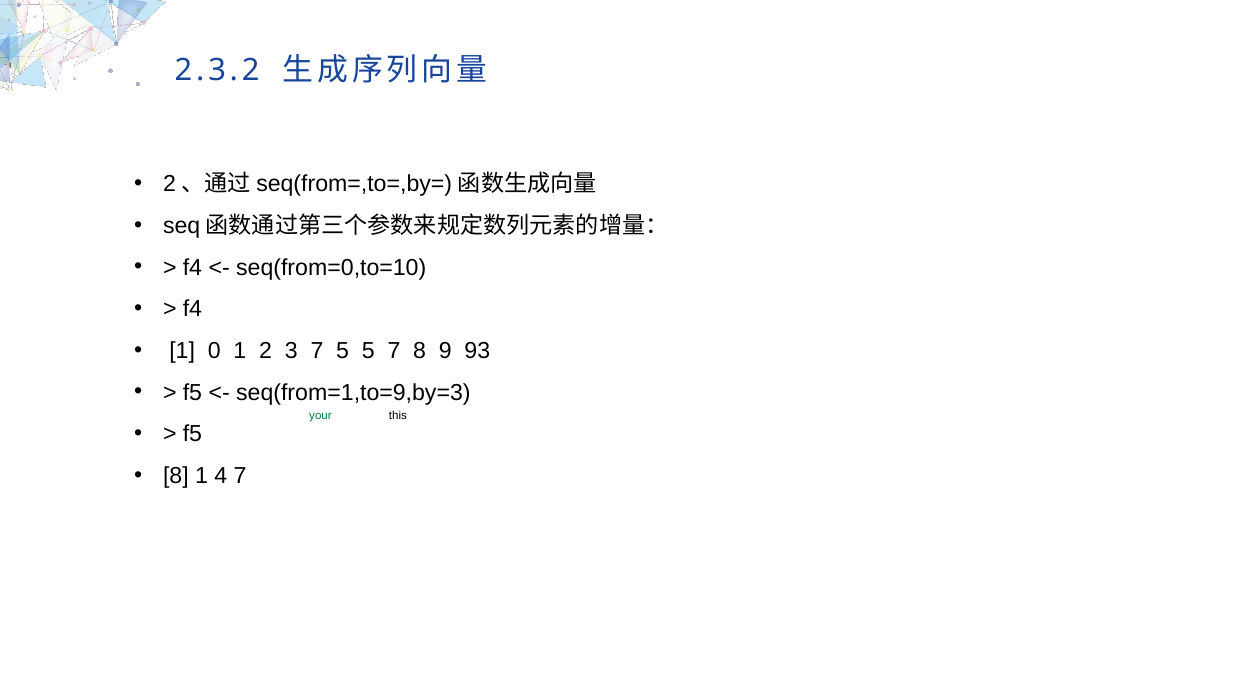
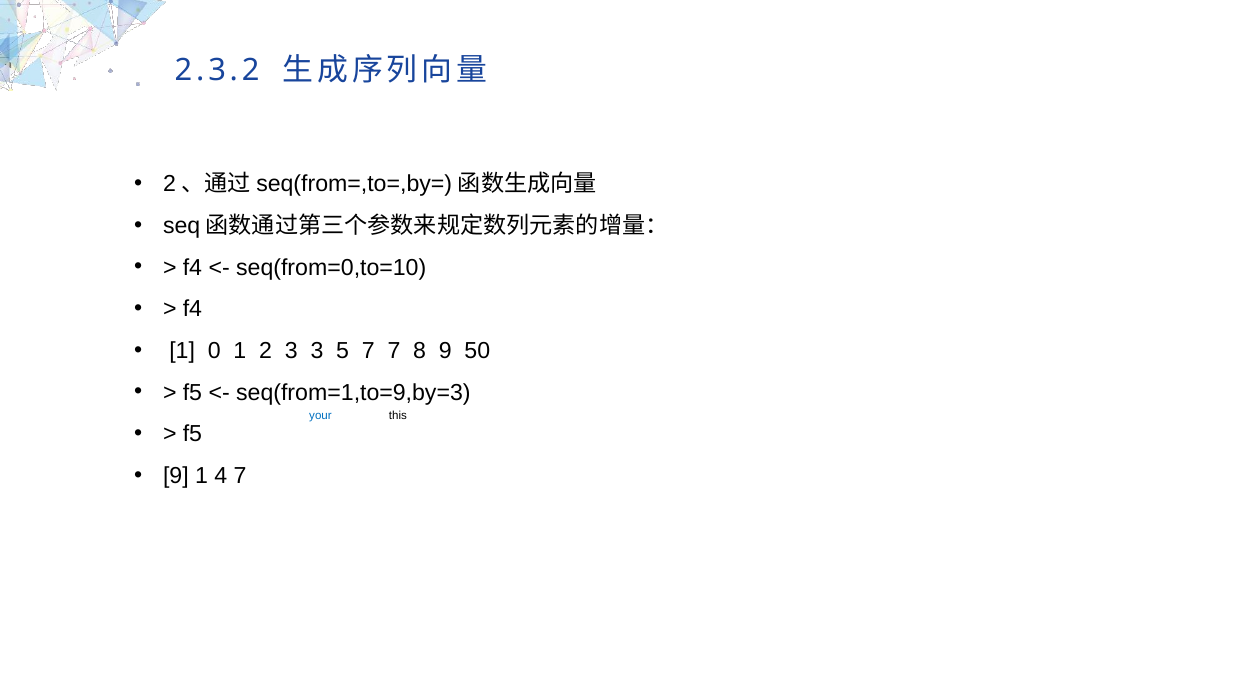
3 7: 7 -> 3 (317, 351)
5 5: 5 -> 7 (368, 351)
93: 93 -> 50 (477, 351)
your colour: green -> blue (320, 416)
8: 8 -> 9 (176, 476)
